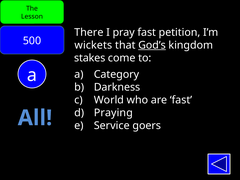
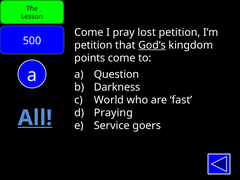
There: There -> Come (89, 32)
pray fast: fast -> lost (147, 32)
wickets: wickets -> petition (93, 45)
stakes: stakes -> points (90, 58)
Category: Category -> Question (116, 74)
All underline: none -> present (35, 118)
